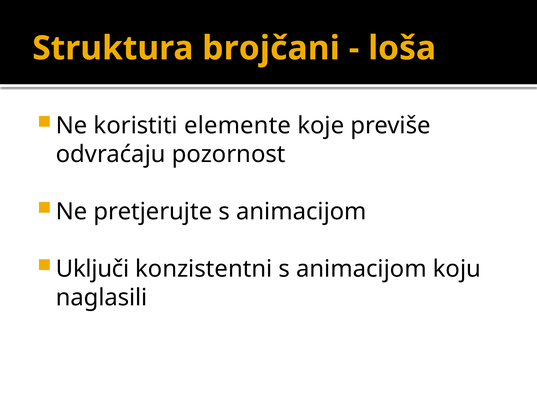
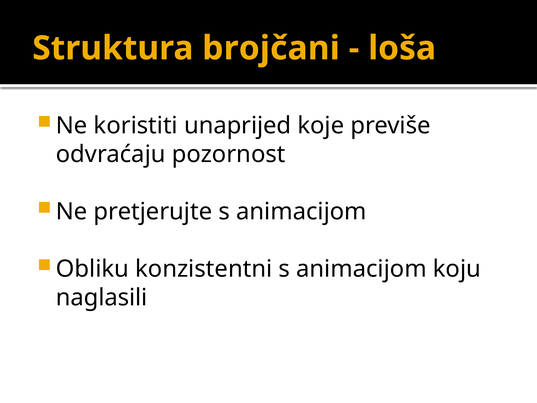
elemente: elemente -> unaprijed (238, 126)
Uključi: Uključi -> Obliku (92, 269)
